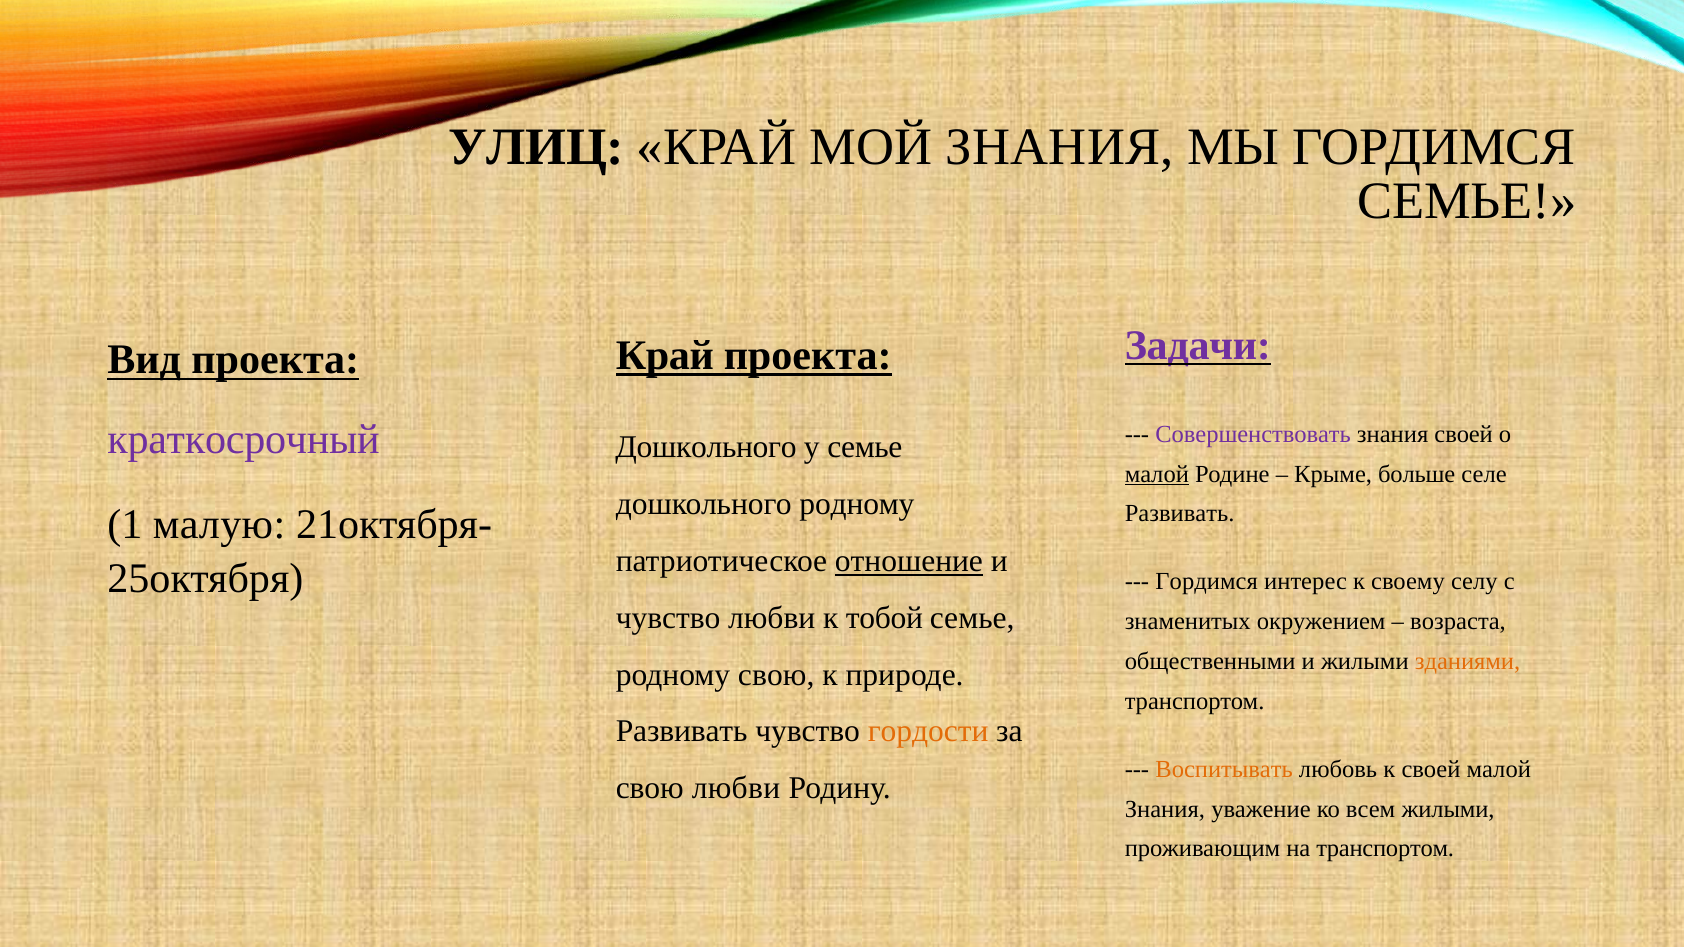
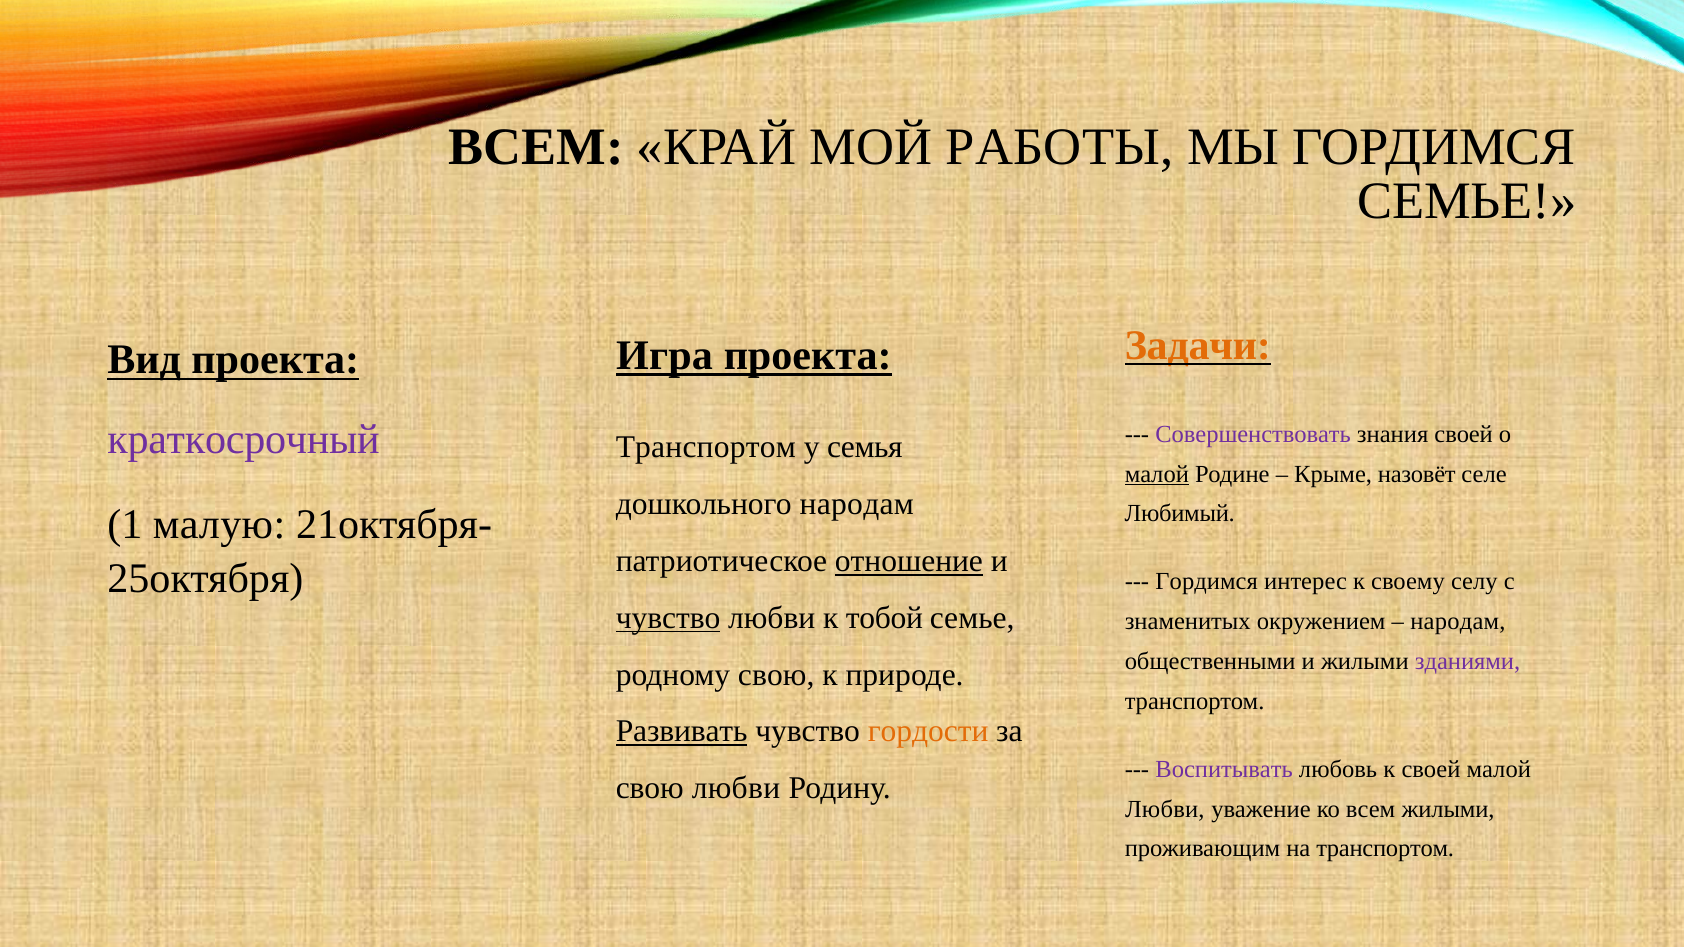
УЛИЦ: УЛИЦ -> ВСЕМ (536, 148)
МОЙ ЗНАНИЯ: ЗНАНИЯ -> РАБОТЫ (1060, 148)
Задачи colour: purple -> orange (1198, 345)
Край: Край -> Игра (665, 356)
Дошкольного: Дошкольного -> Транспортом (706, 448)
у семье: семье -> семья (865, 448)
больше: больше -> назовёт (1417, 474)
дошкольного родному: родному -> народам (857, 504)
Развивать: Развивать -> Любимый (1180, 514)
чувство underline: none -> present (668, 618)
возраста: возраста -> народам (1458, 622)
зданиями colour: orange -> purple (1468, 661)
Развивать underline: none -> present (682, 732)
Воспитывать colour: orange -> purple (1224, 769)
Знания: Знания -> Любви (1165, 809)
